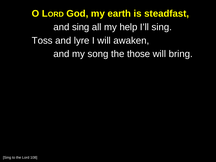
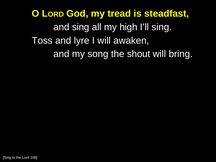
earth: earth -> tread (119, 14)
help: help -> high (128, 27)
those: those -> shout (139, 54)
